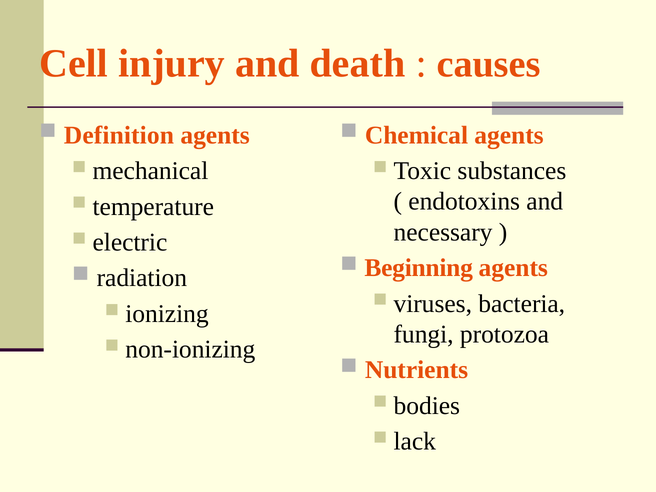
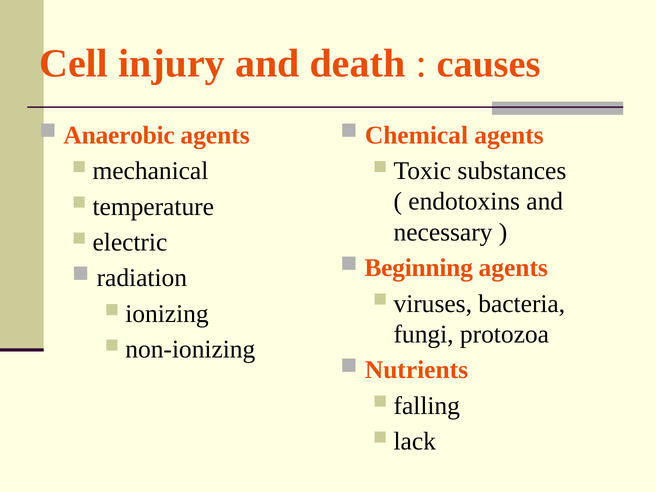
Definition: Definition -> Anaerobic (119, 135)
bodies: bodies -> falling (427, 406)
